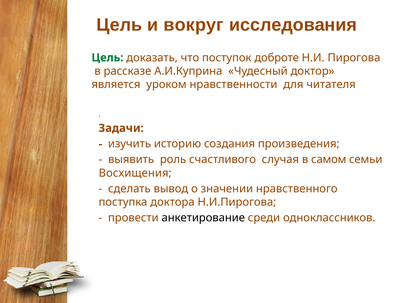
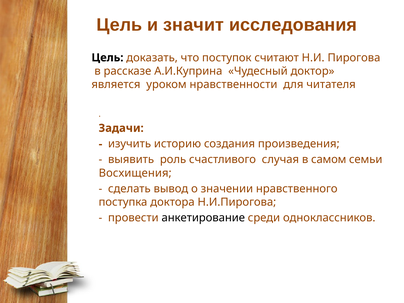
вокруг: вокруг -> значит (194, 25)
Цель colour: green -> black (107, 58)
доброте: доброте -> считают (277, 58)
